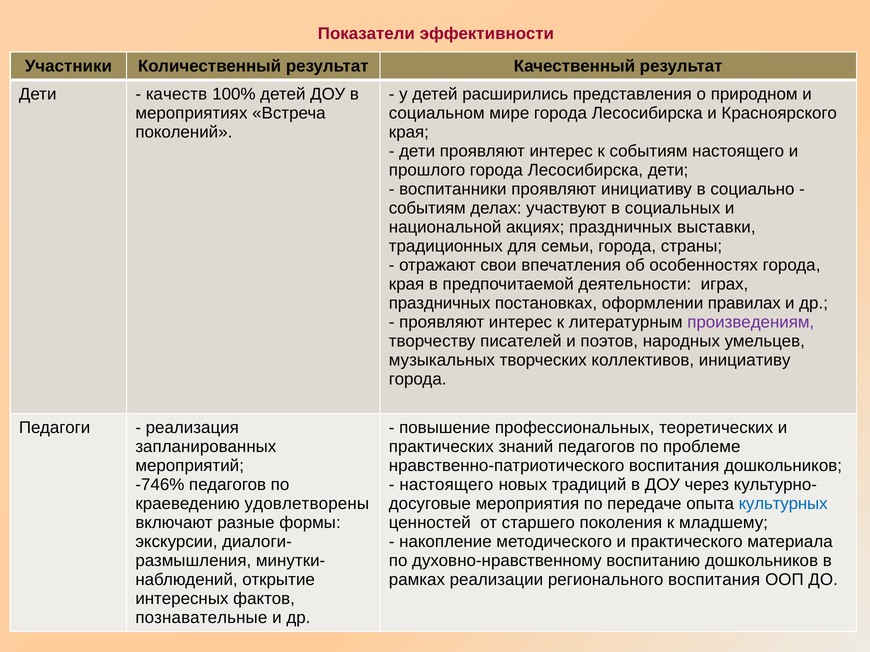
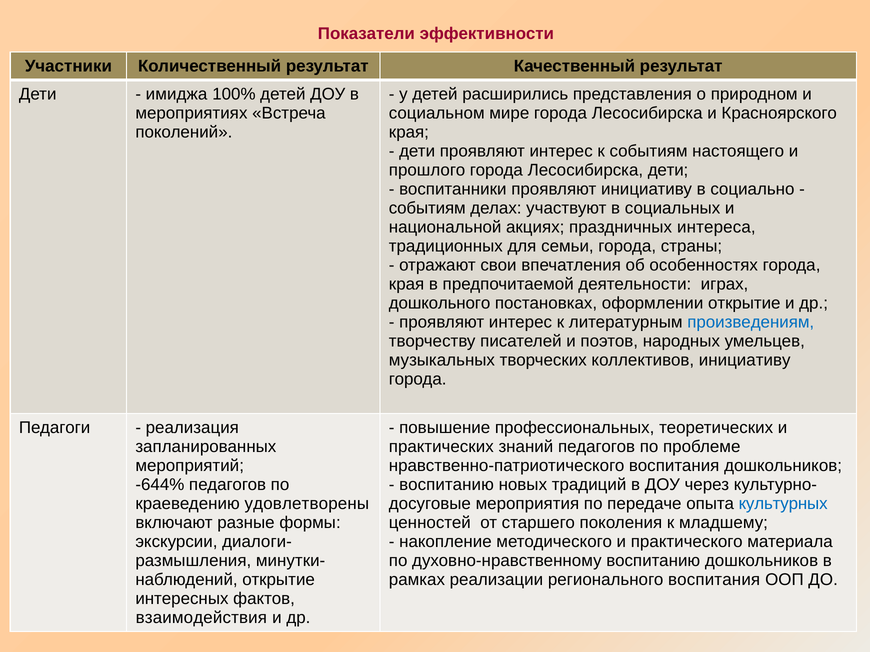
качеств: качеств -> имиджа (177, 94)
выставки: выставки -> интереса (716, 227)
праздничных: праздничных -> дошкольного (440, 303)
оформлении правилах: правилах -> открытие (744, 303)
произведениям colour: purple -> blue (751, 322)
-746%: -746% -> -644% (160, 485)
настоящего: настоящего -> воспитанию (446, 485)
познавательные: познавательные -> взаимодействия (201, 618)
